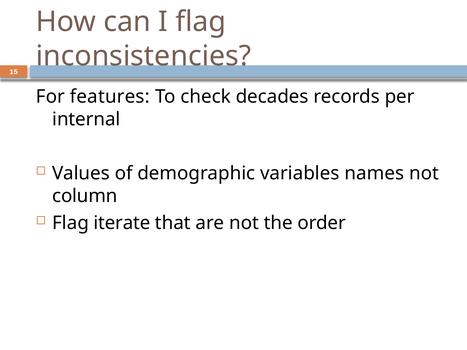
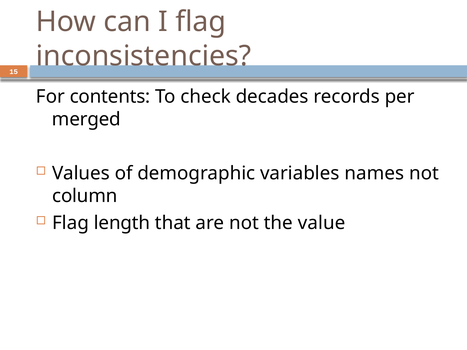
features: features -> contents (110, 97)
internal: internal -> merged (86, 119)
iterate: iterate -> length (122, 223)
order: order -> value (322, 223)
